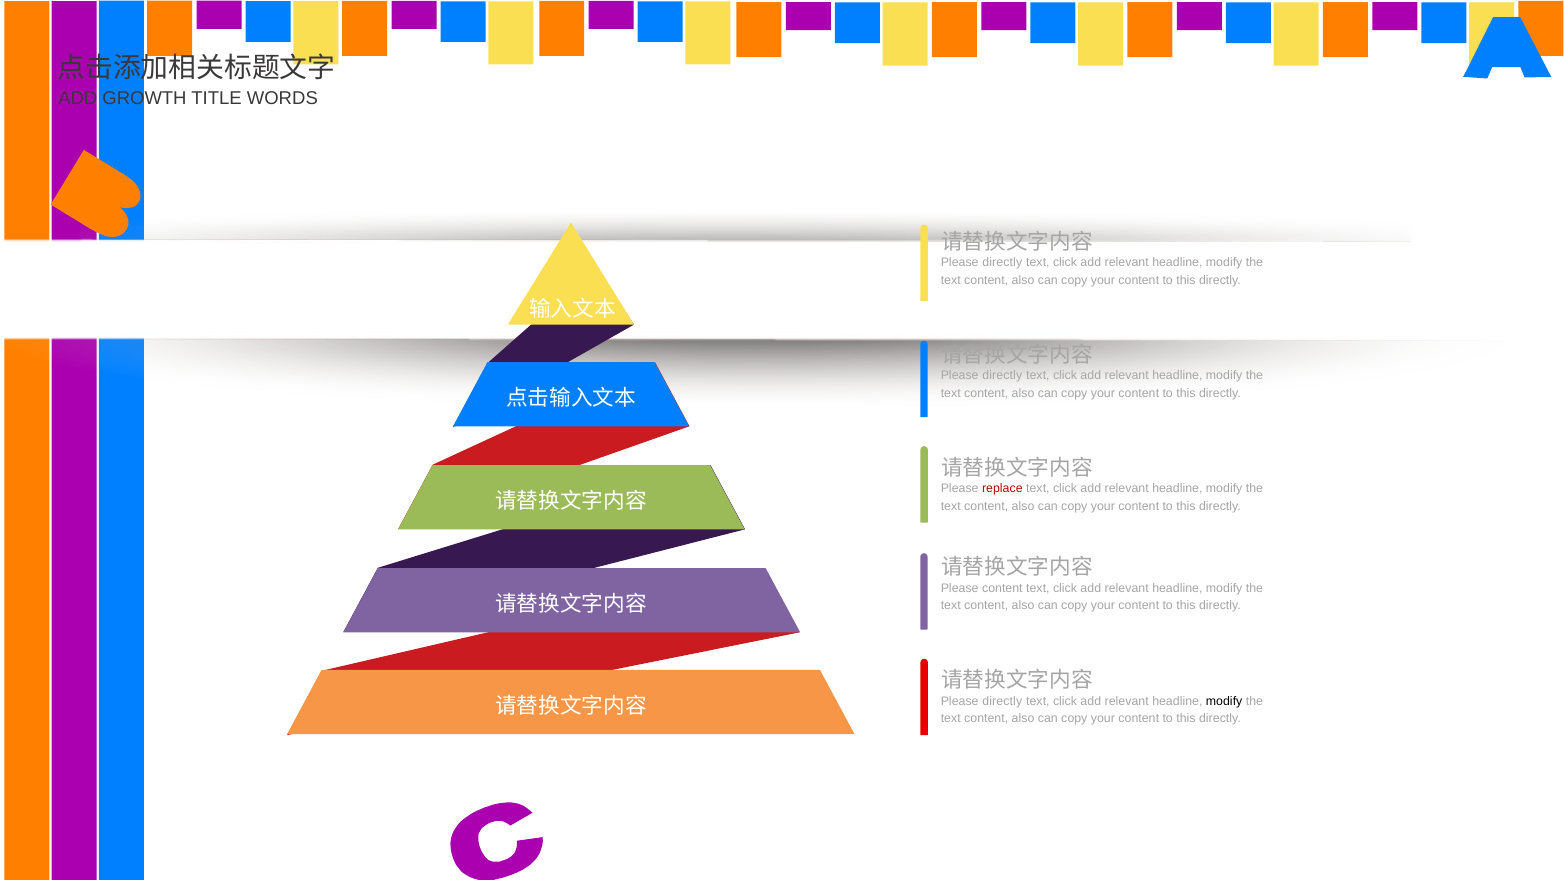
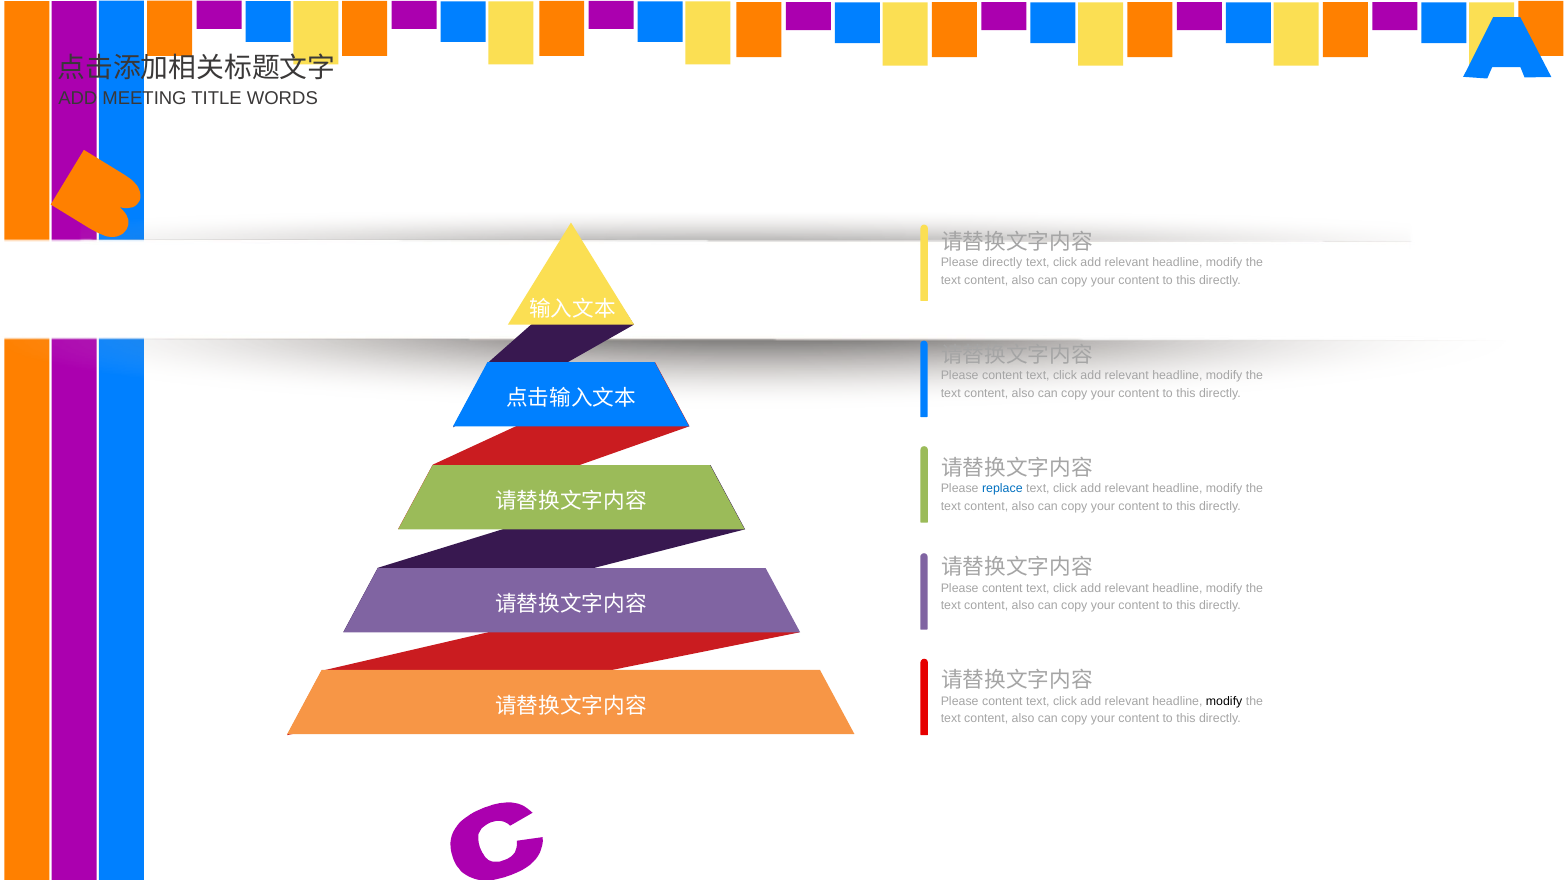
GROWTH: GROWTH -> MEETING (145, 98)
directly: directly -> content (1002, 375)
replace colour: red -> blue (1002, 488)
directly: directly -> content (1002, 701)
